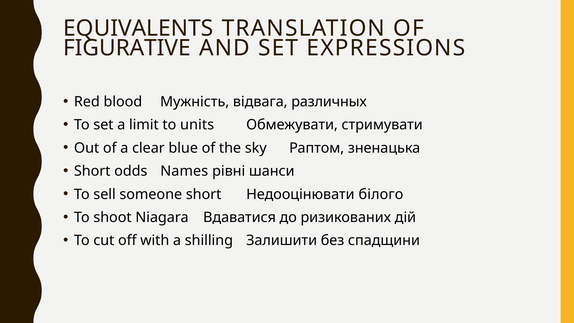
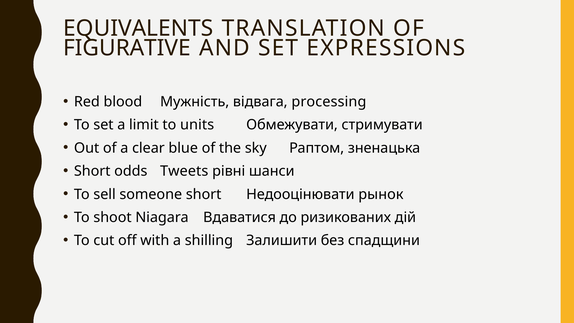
различных: различных -> processing (329, 102)
Names: Names -> Tweets (184, 171)
білого: білого -> рынок (381, 194)
